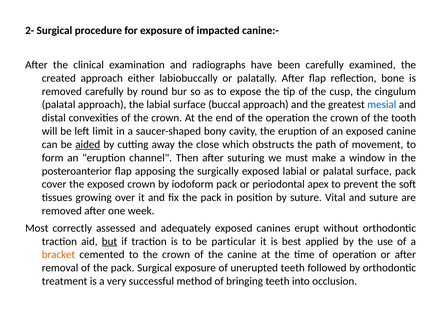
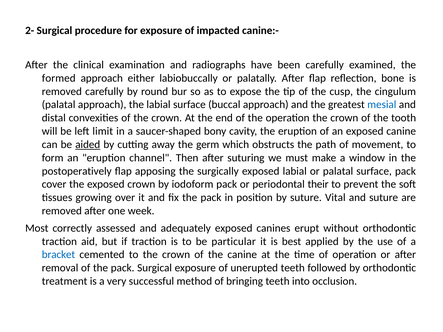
created: created -> formed (59, 78)
close: close -> germ (208, 145)
posteroanterior: posteroanterior -> postoperatively (77, 171)
apex: apex -> their (318, 184)
but underline: present -> none (109, 242)
bracket colour: orange -> blue (58, 255)
